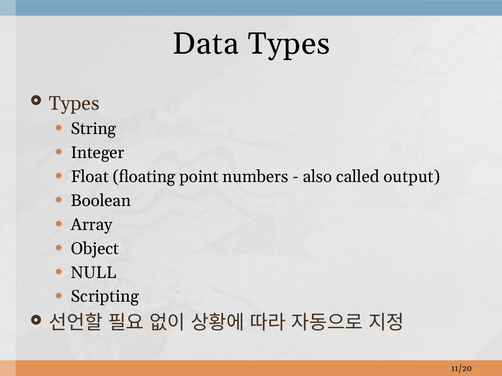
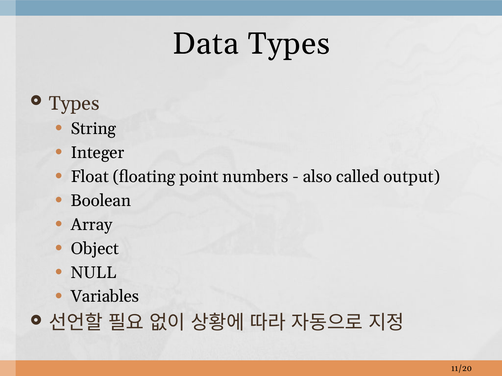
Scripting: Scripting -> Variables (105, 297)
